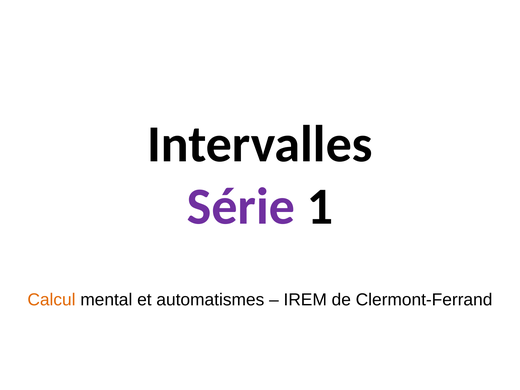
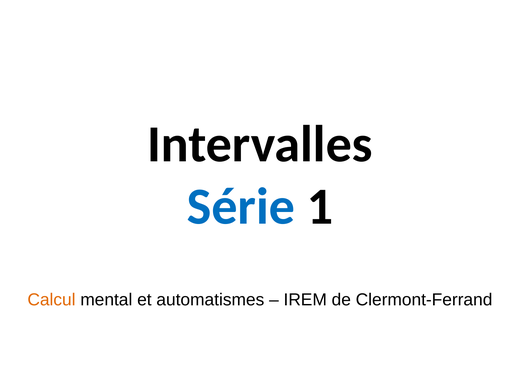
Série colour: purple -> blue (241, 207)
